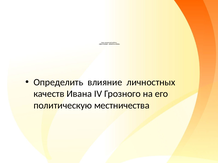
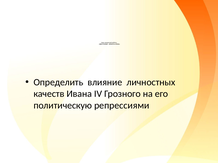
местничества: местничества -> репрессиями (122, 106)
